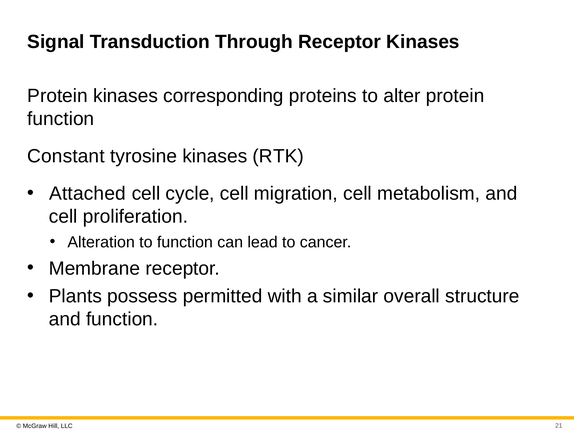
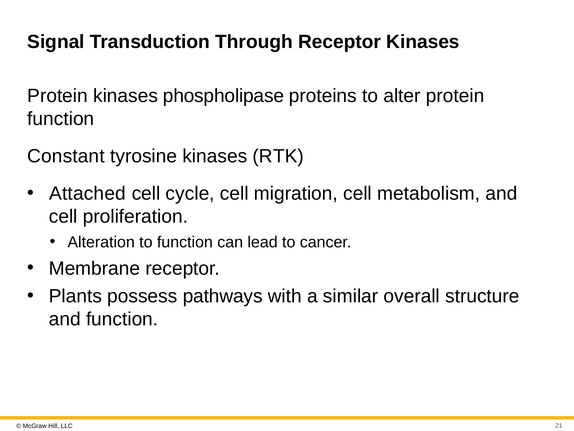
corresponding: corresponding -> phospholipase (223, 96)
permitted: permitted -> pathways (223, 296)
